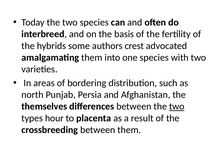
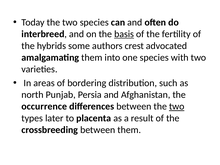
basis underline: none -> present (124, 34)
themselves: themselves -> occurrence (44, 106)
hour: hour -> later (54, 118)
